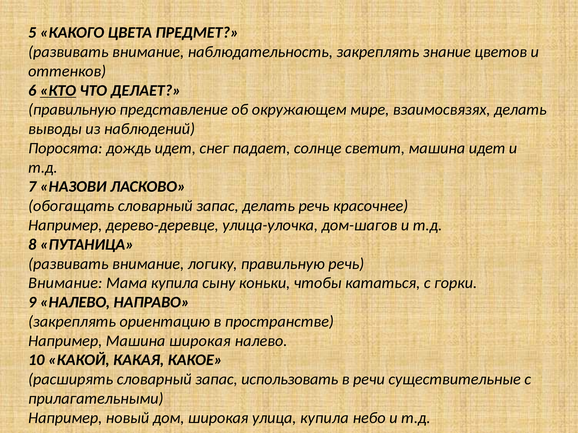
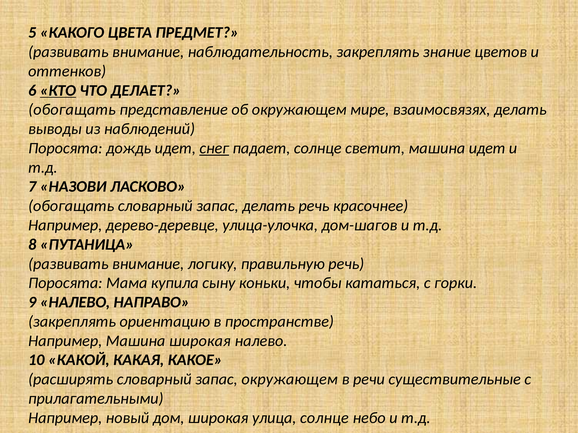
правильную: правильную -> обогащать (72, 110)
снег underline: none -> present (214, 148)
Внимание: Внимание -> Поросята (65, 283)
запас использовать: использовать -> окружающем (290, 380)
улица купила: купила -> солнце (324, 418)
